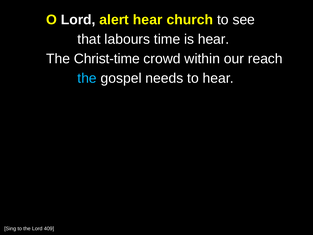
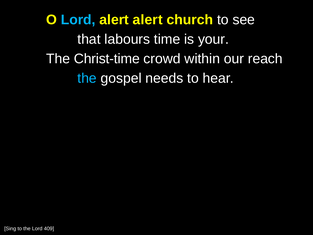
Lord colour: white -> light blue (78, 20)
alert hear: hear -> alert (148, 20)
is hear: hear -> your (213, 39)
